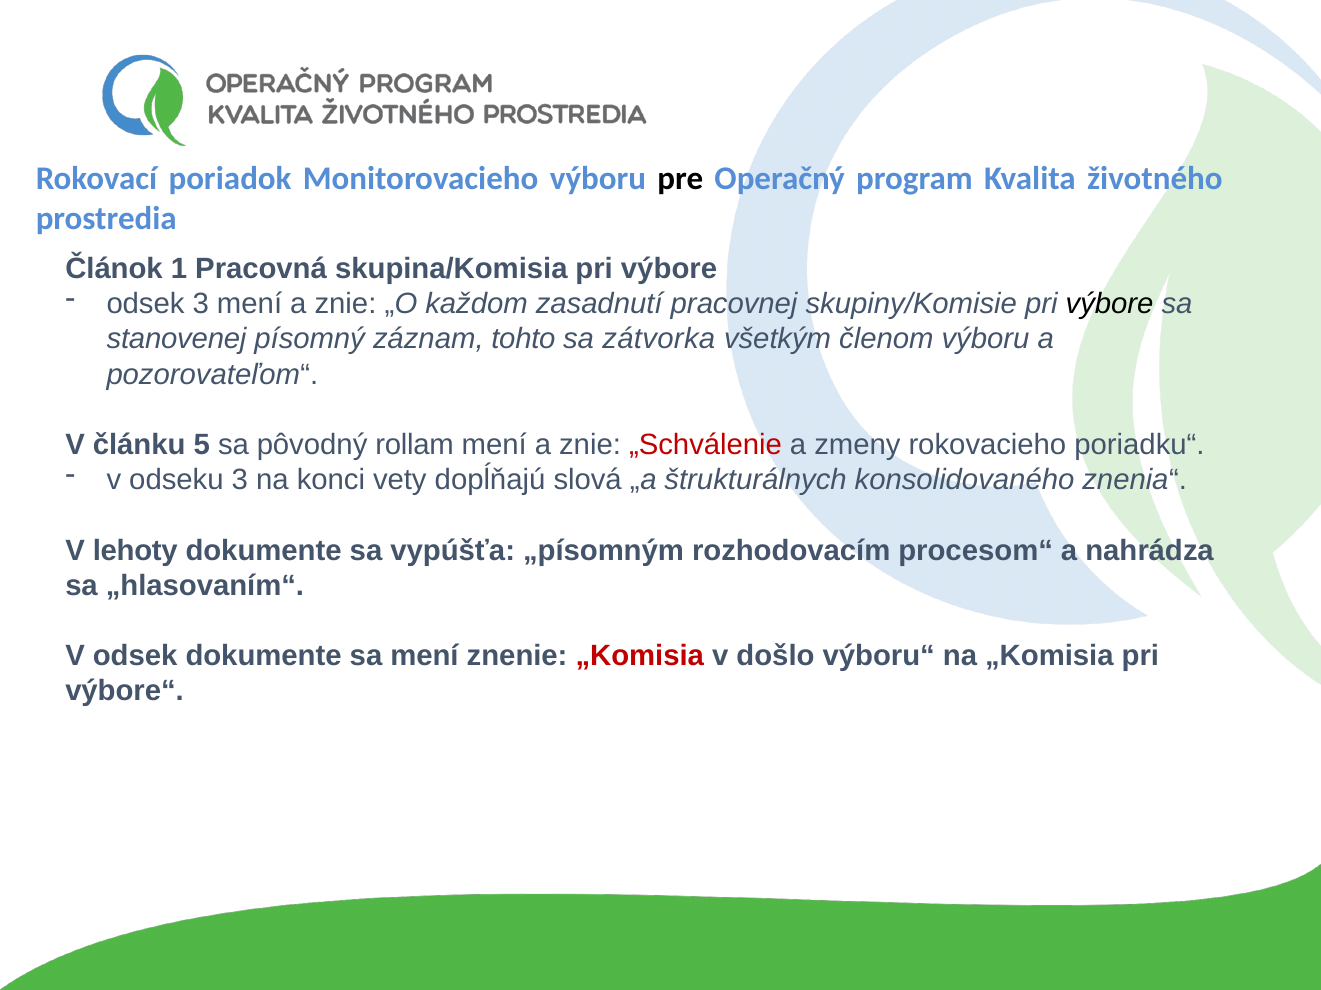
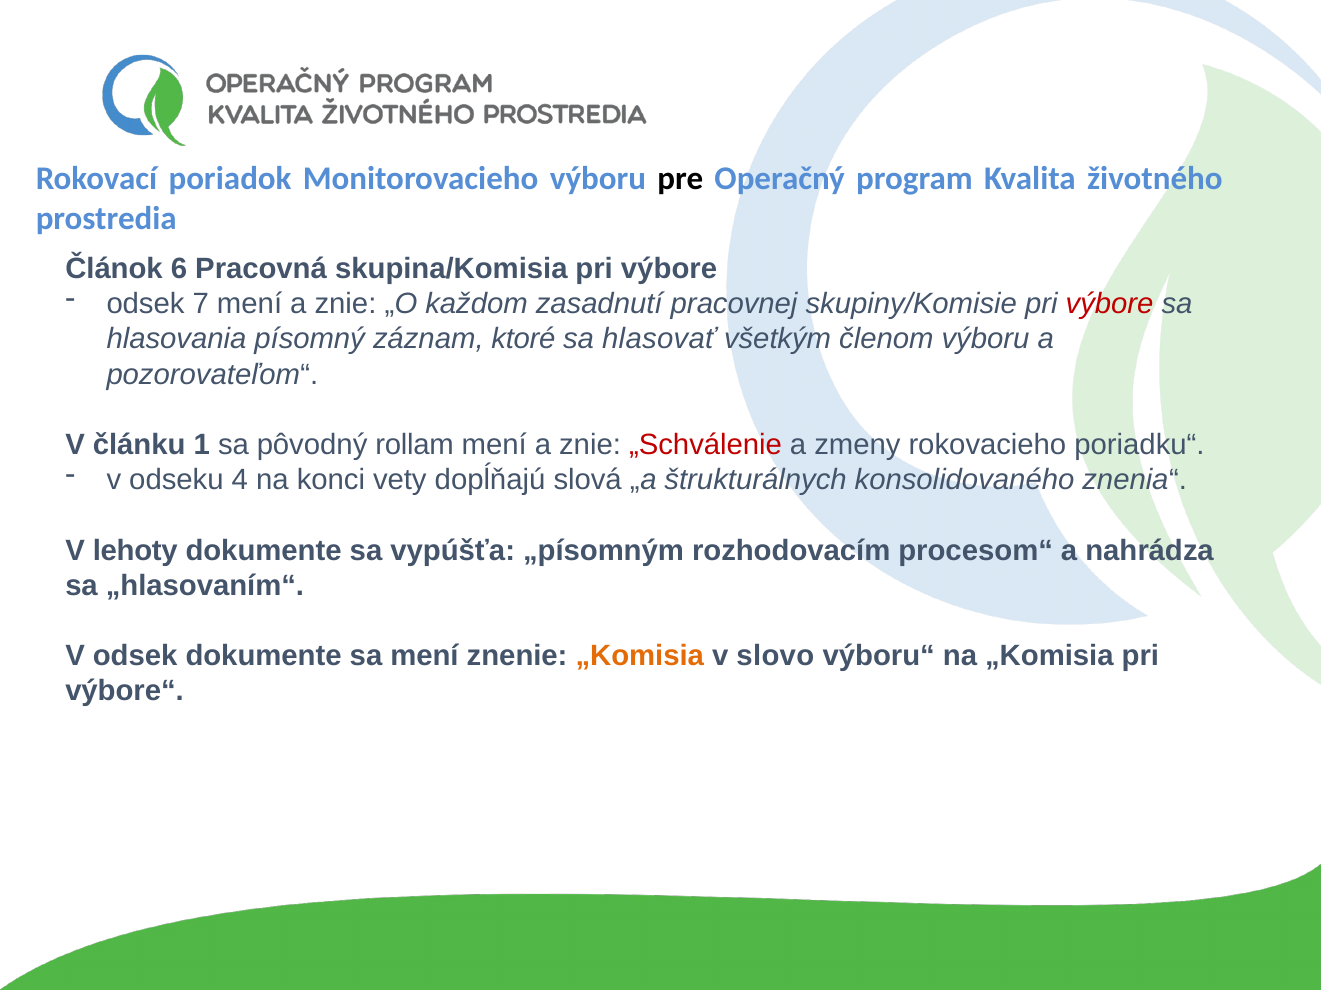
1: 1 -> 6 (179, 269)
odsek 3: 3 -> 7 (201, 304)
výbore colour: black -> red (1110, 304)
stanovenej: stanovenej -> hlasovania (176, 340)
tohto: tohto -> ktoré (523, 340)
zátvorka: zátvorka -> hlasovať (659, 340)
5: 5 -> 1 (202, 445)
odseku 3: 3 -> 4 (240, 480)
„Komisia colour: red -> orange (640, 656)
došlo: došlo -> slovo (775, 656)
